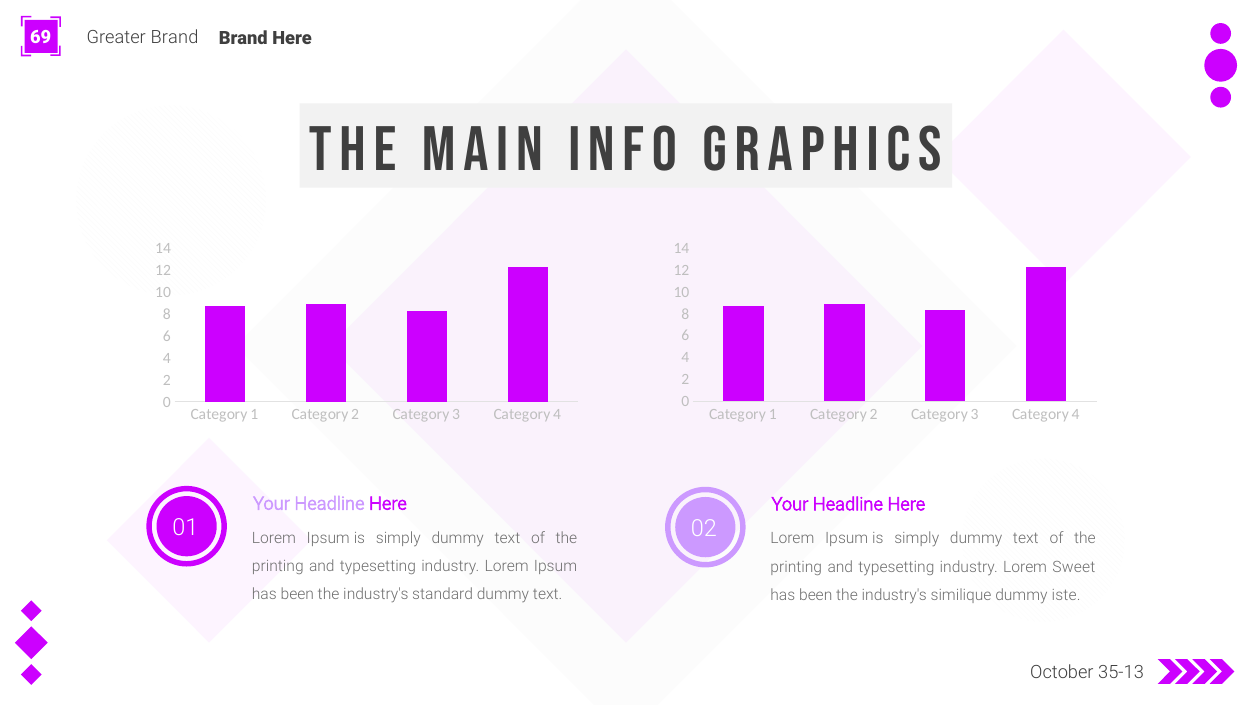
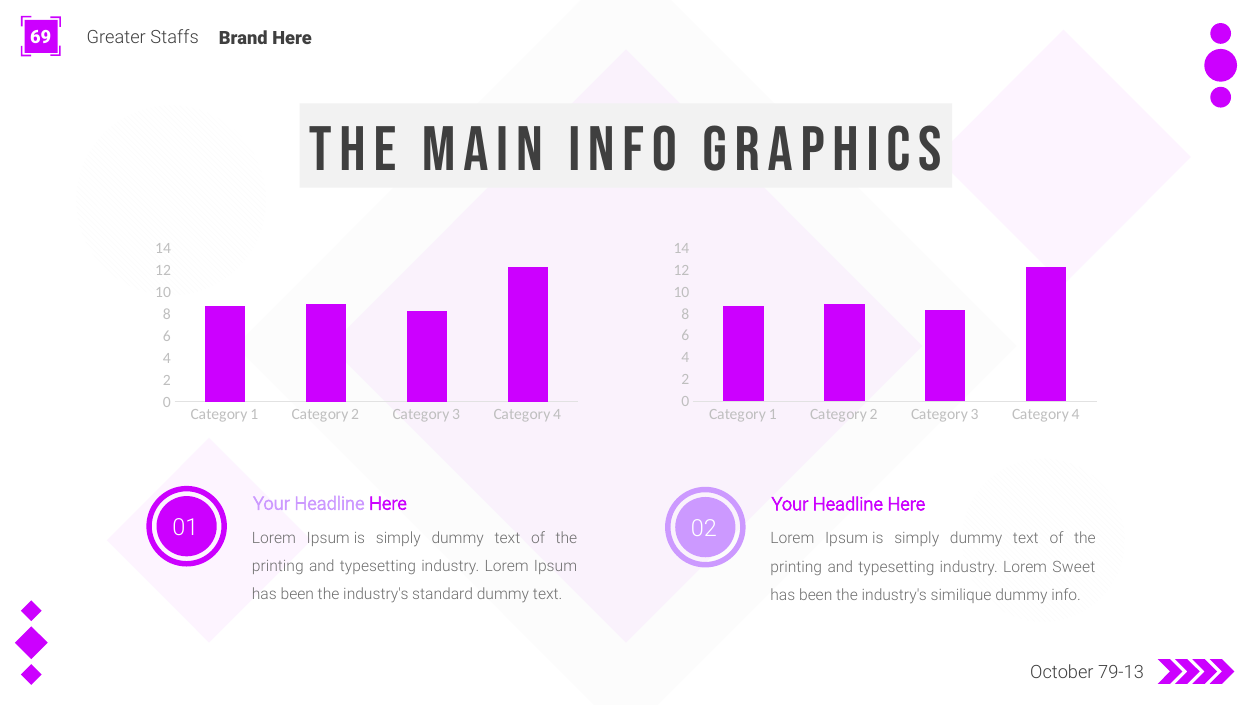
Greater Brand: Brand -> Staffs (175, 38)
dummy iste: iste -> info (1066, 595)
35-13: 35-13 -> 79-13 (1121, 672)
